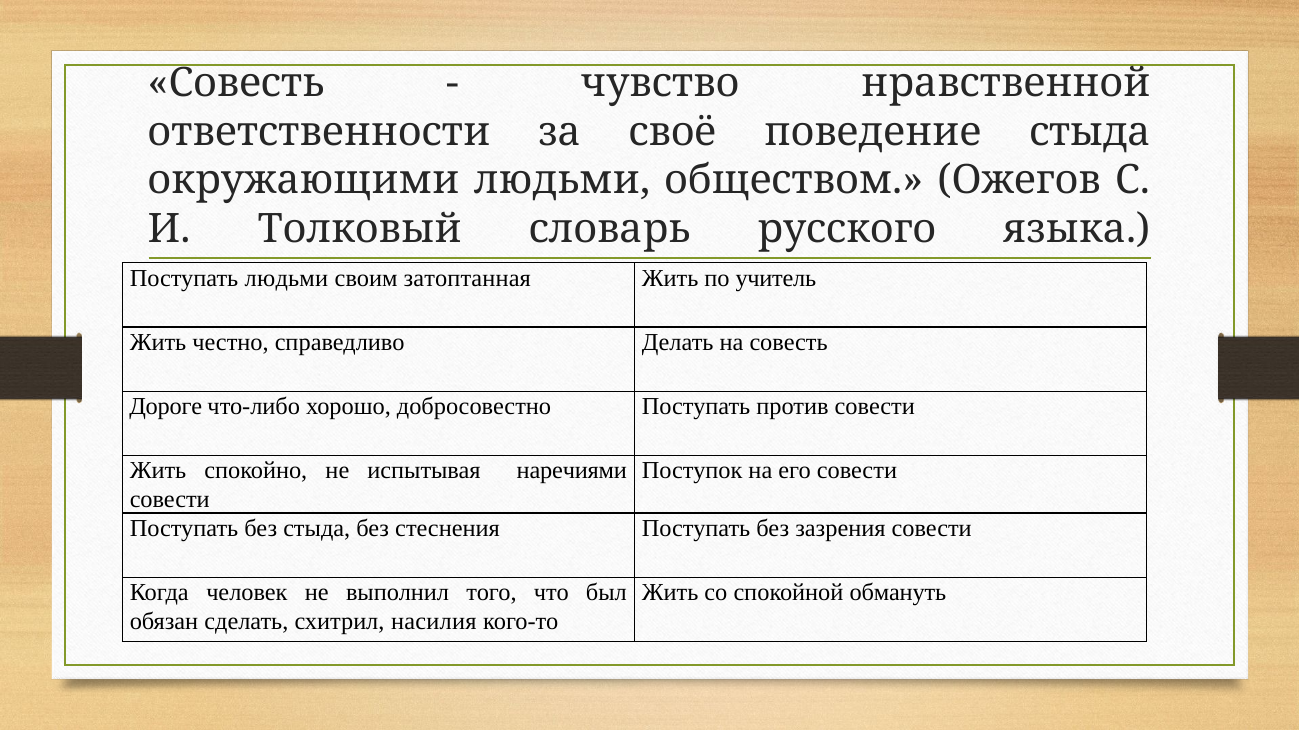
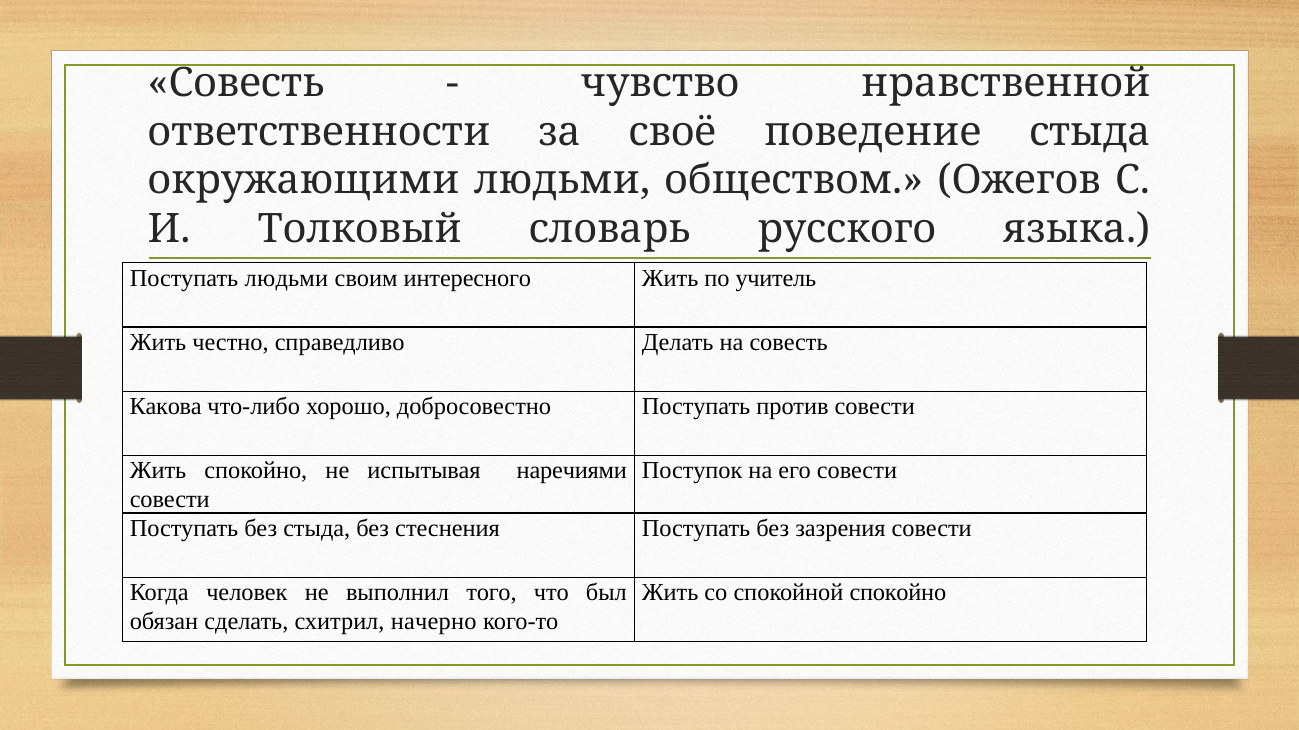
затоптанная: затоптанная -> интересного (467, 279)
Дороге: Дороге -> Какова (166, 407)
спокойной обмануть: обмануть -> спокойно (898, 593)
насилия: насилия -> начерно (434, 622)
